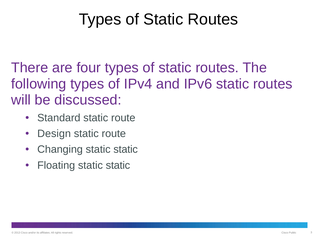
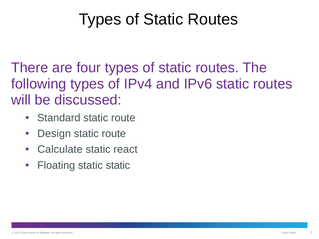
Changing: Changing -> Calculate (60, 150)
static: static -> react (126, 150)
